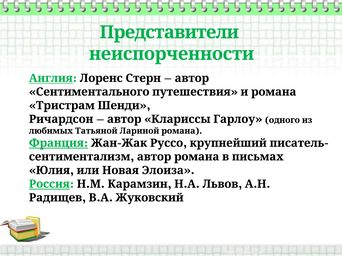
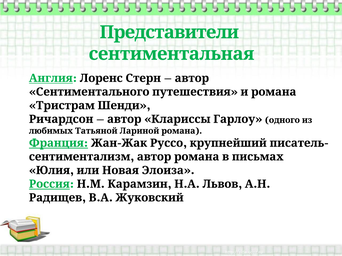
неиспорченности: неиспорченности -> сентиментальная (172, 54)
